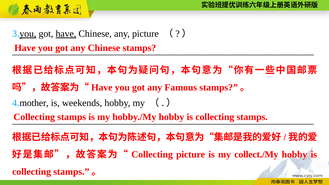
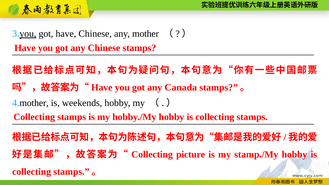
have underline: present -> none (66, 34)
any picture: picture -> mother (145, 34)
Famous: Famous -> Canada (181, 87)
collect./My: collect./My -> stamp./My (256, 155)
